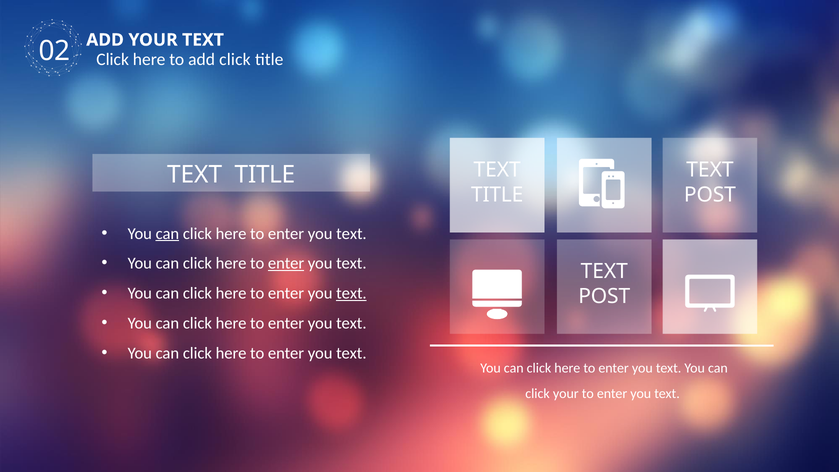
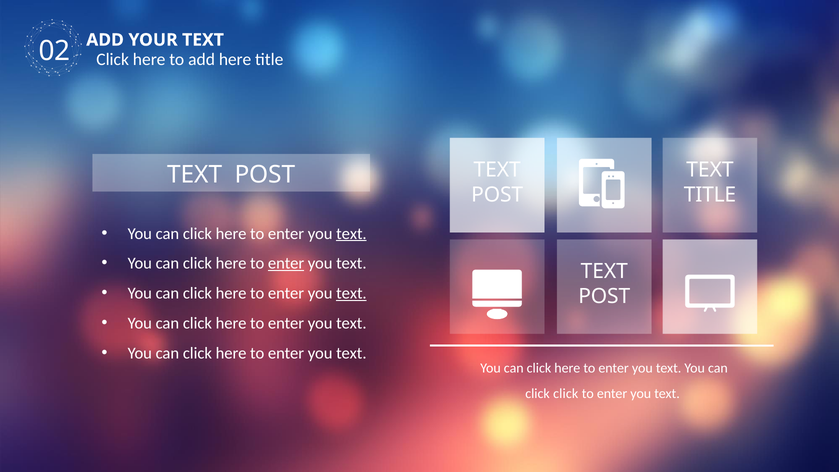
add click: click -> here (235, 59)
TITLE: TITLE -> POST (265, 174)
TITLE: TITLE -> POST (497, 195)
POST: POST -> TITLE (710, 195)
can underline: present -> none (167, 233)
text underline: none -> present (351, 233)
click your: your -> click (566, 393)
